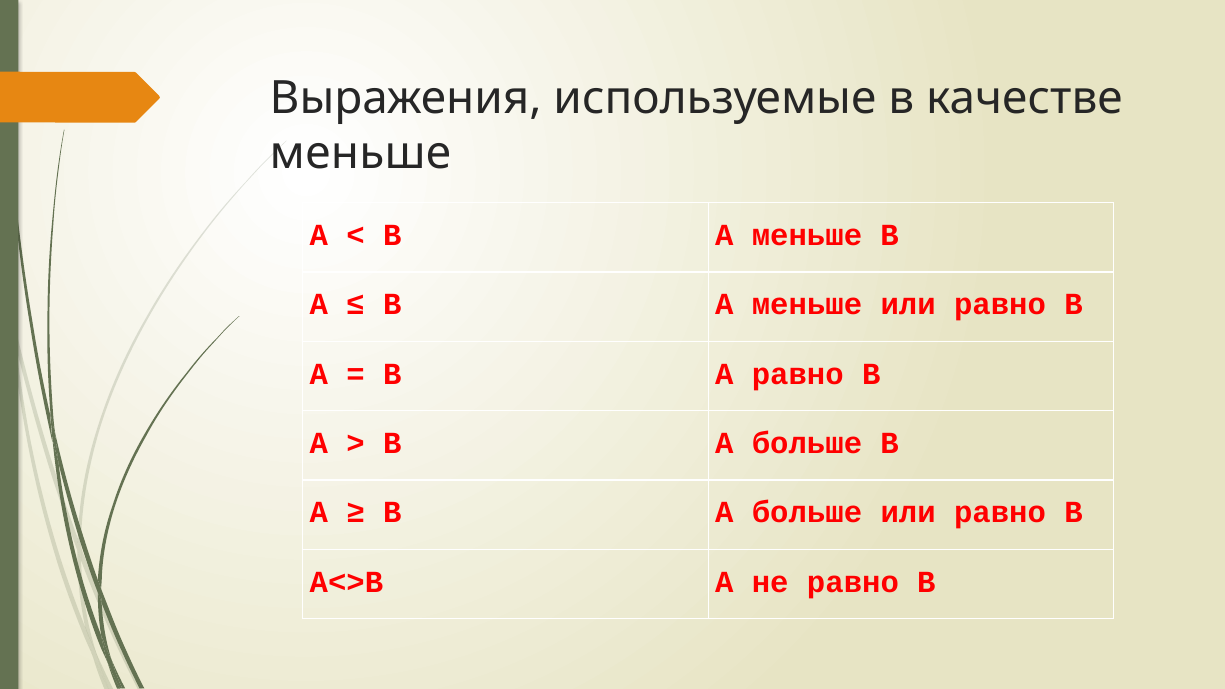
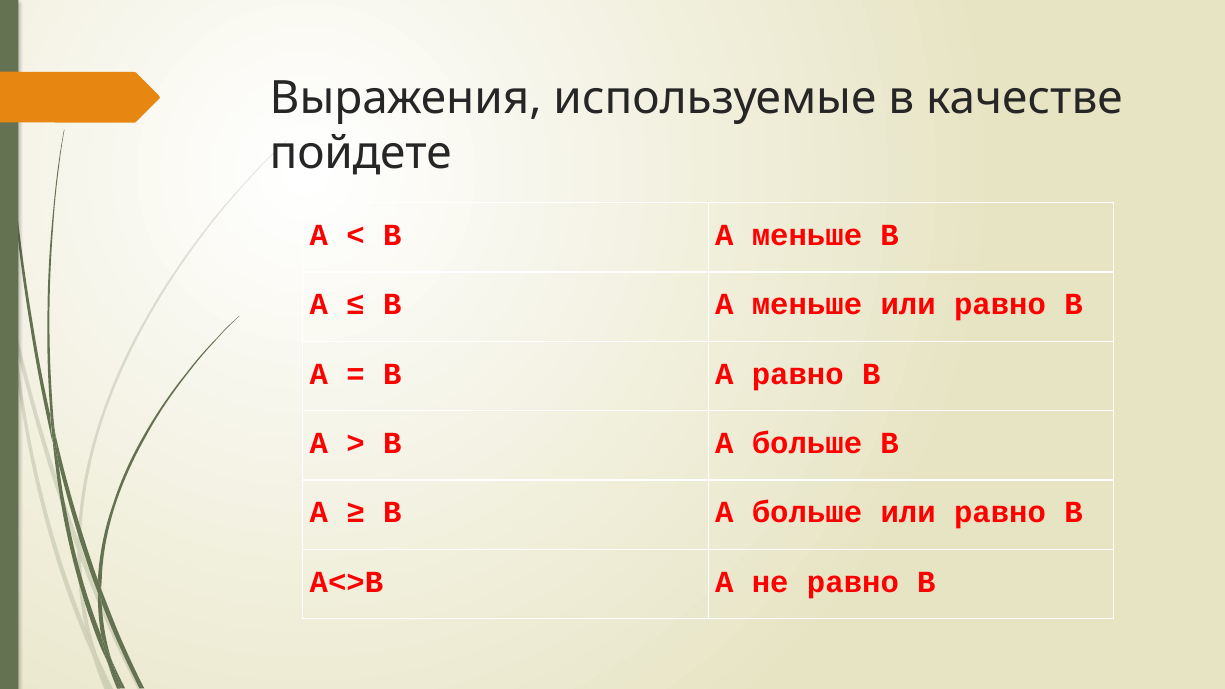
меньше: меньше -> пойдете (361, 153)
